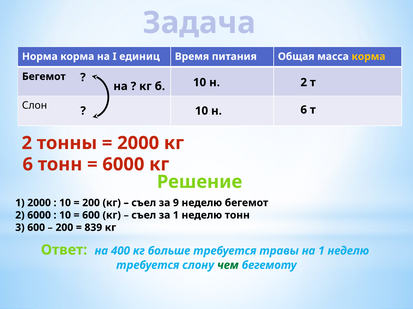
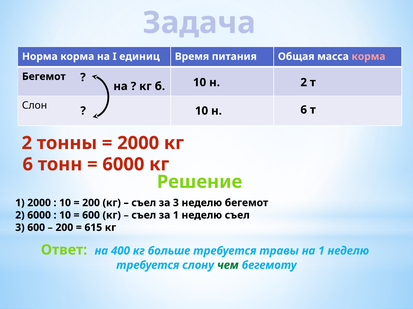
корма colour: yellow -> pink (369, 57)
за 9: 9 -> 3 (176, 203)
неделю тонн: тонн -> съел (237, 216)
839: 839 -> 615 (93, 228)
